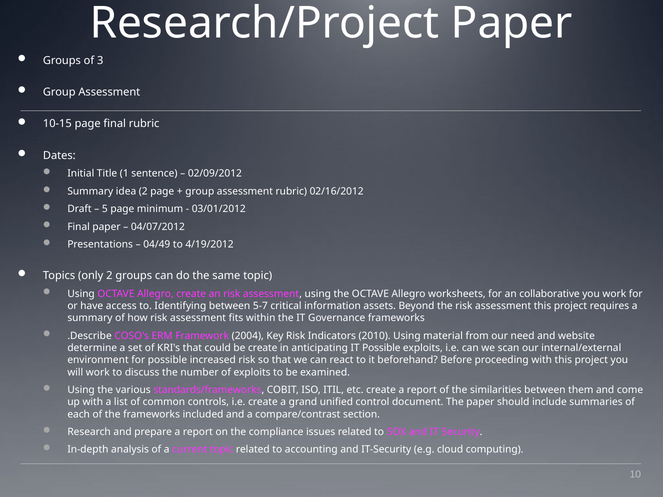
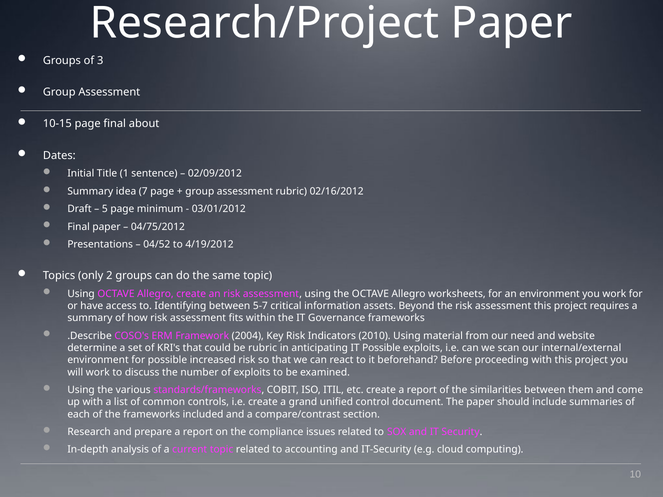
final rubric: rubric -> about (144, 124)
idea 2: 2 -> 7 (143, 191)
04/07/2012: 04/07/2012 -> 04/75/2012 (158, 227)
04/49: 04/49 -> 04/52 (157, 244)
an collaborative: collaborative -> environment (550, 294)
be create: create -> rubric (263, 348)
